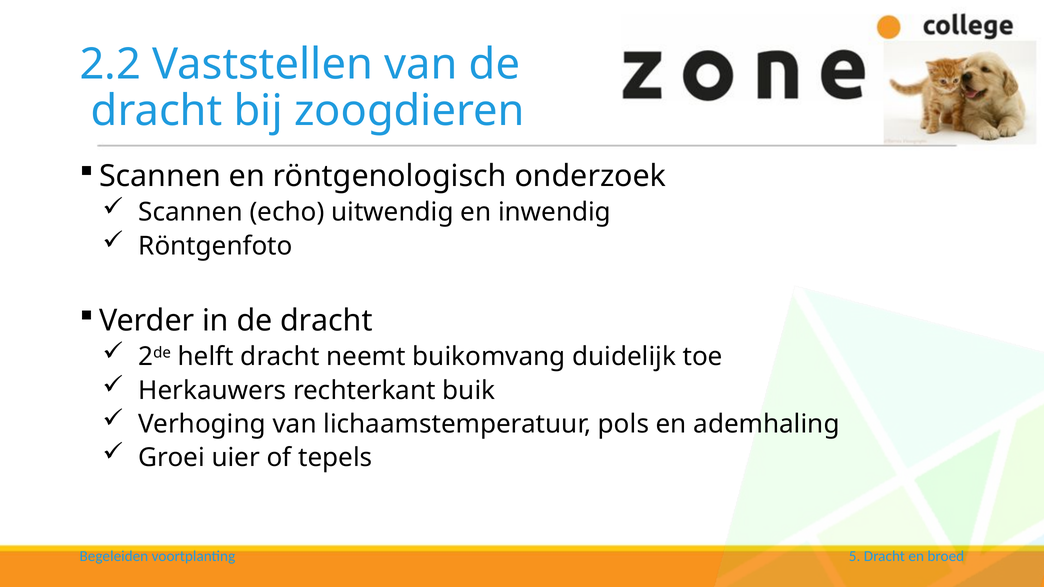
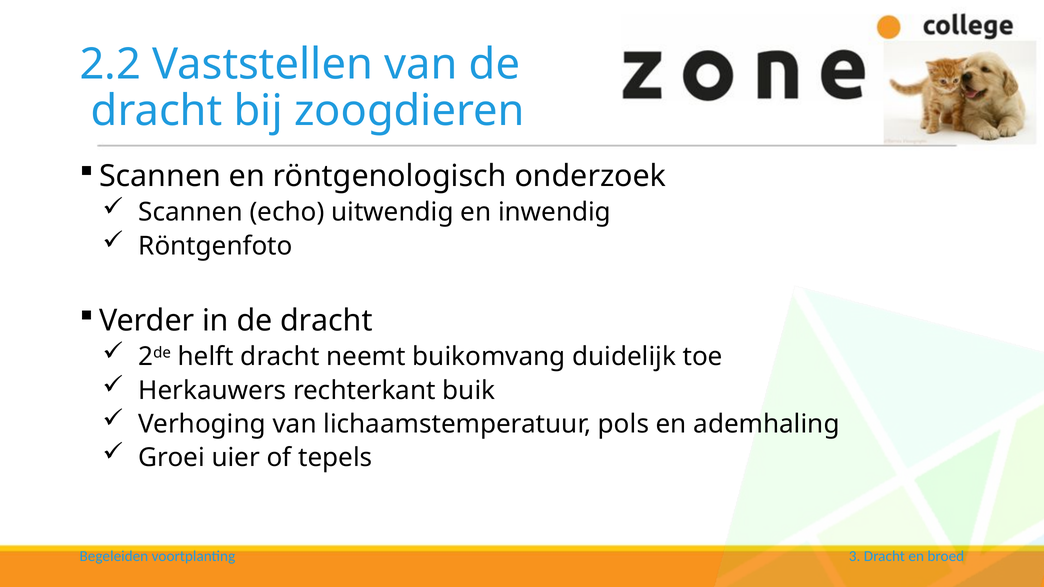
5: 5 -> 3 (855, 556)
